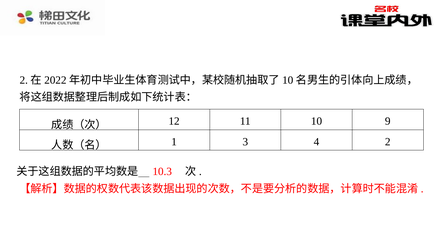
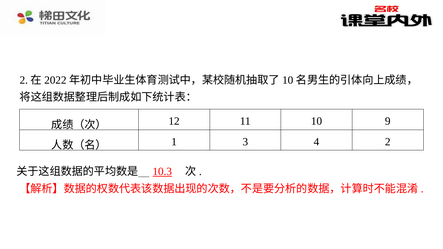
10.3 underline: none -> present (162, 172)
